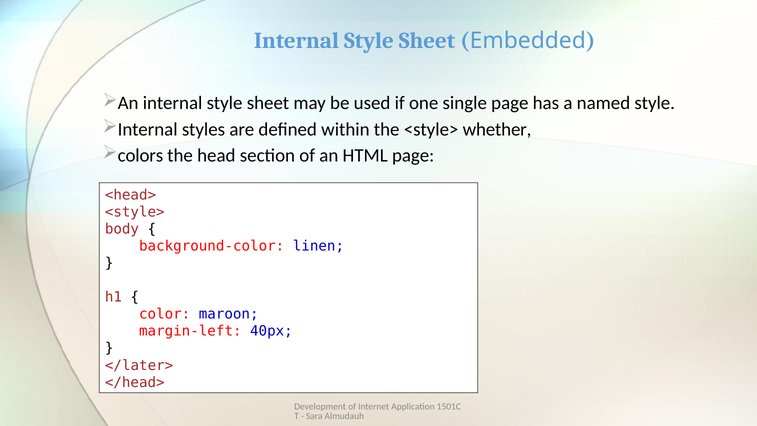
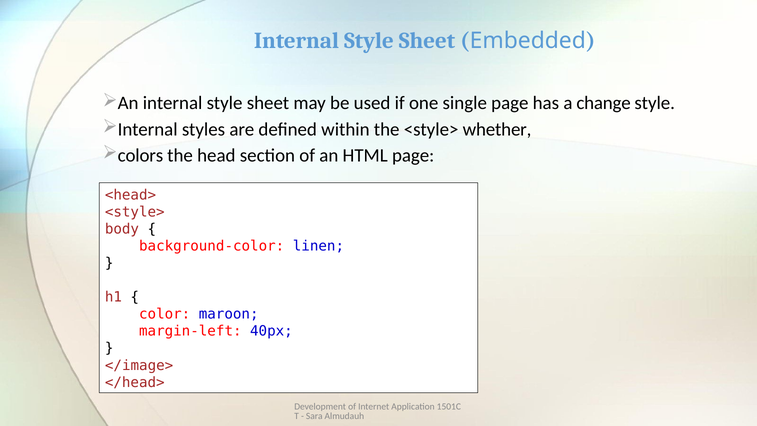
named: named -> change (604, 103)
</later>: </later> -> </image> (139, 365)
